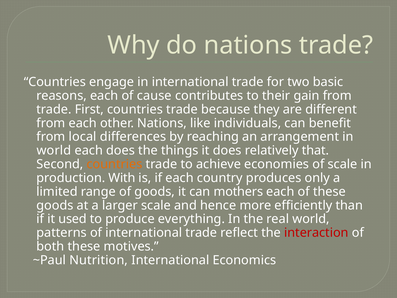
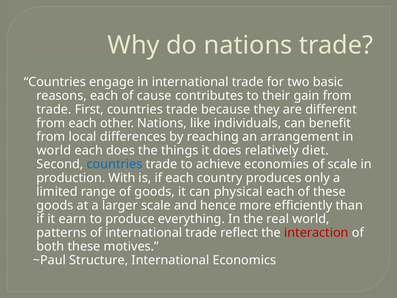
that: that -> diet (315, 150)
countries colour: orange -> blue (115, 164)
mothers: mothers -> physical (238, 191)
used: used -> earn (72, 219)
Nutrition: Nutrition -> Structure (99, 260)
